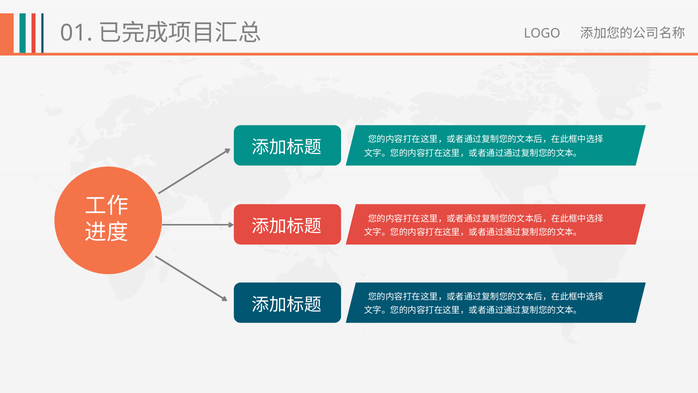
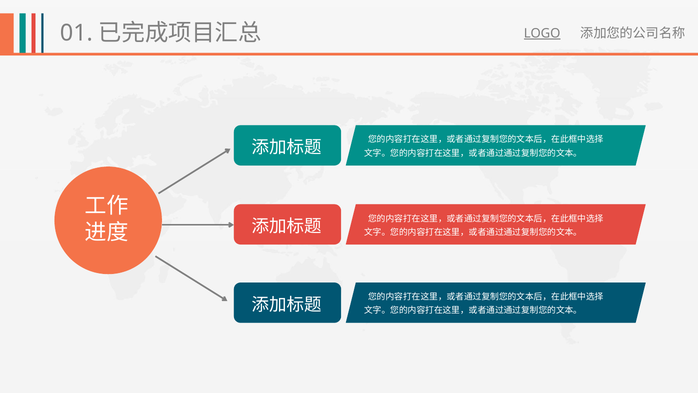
LOGO underline: none -> present (542, 33)
